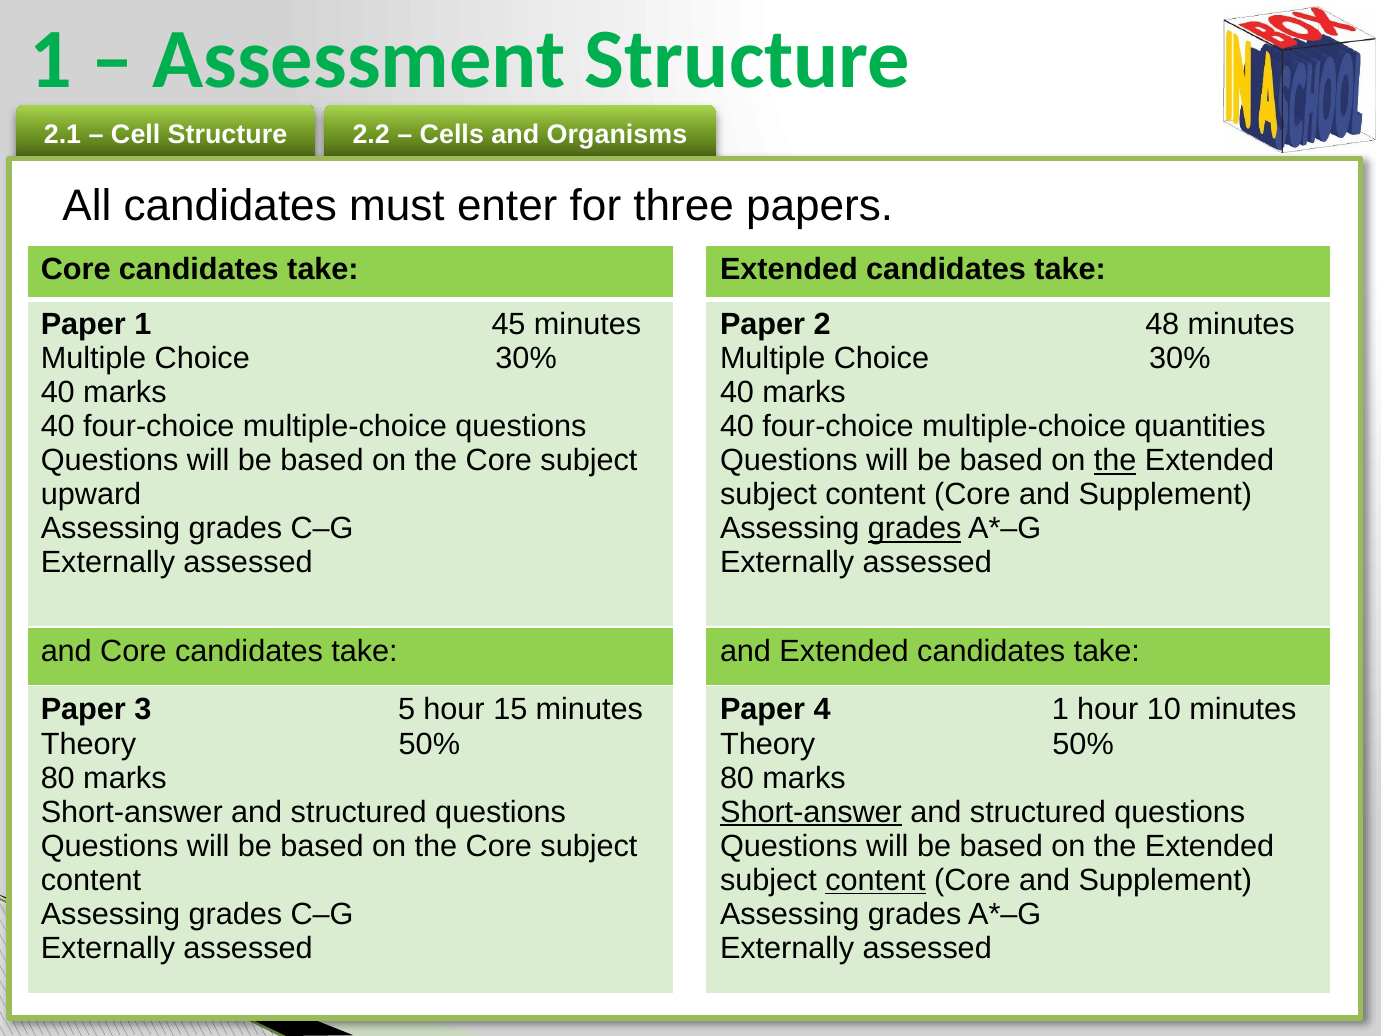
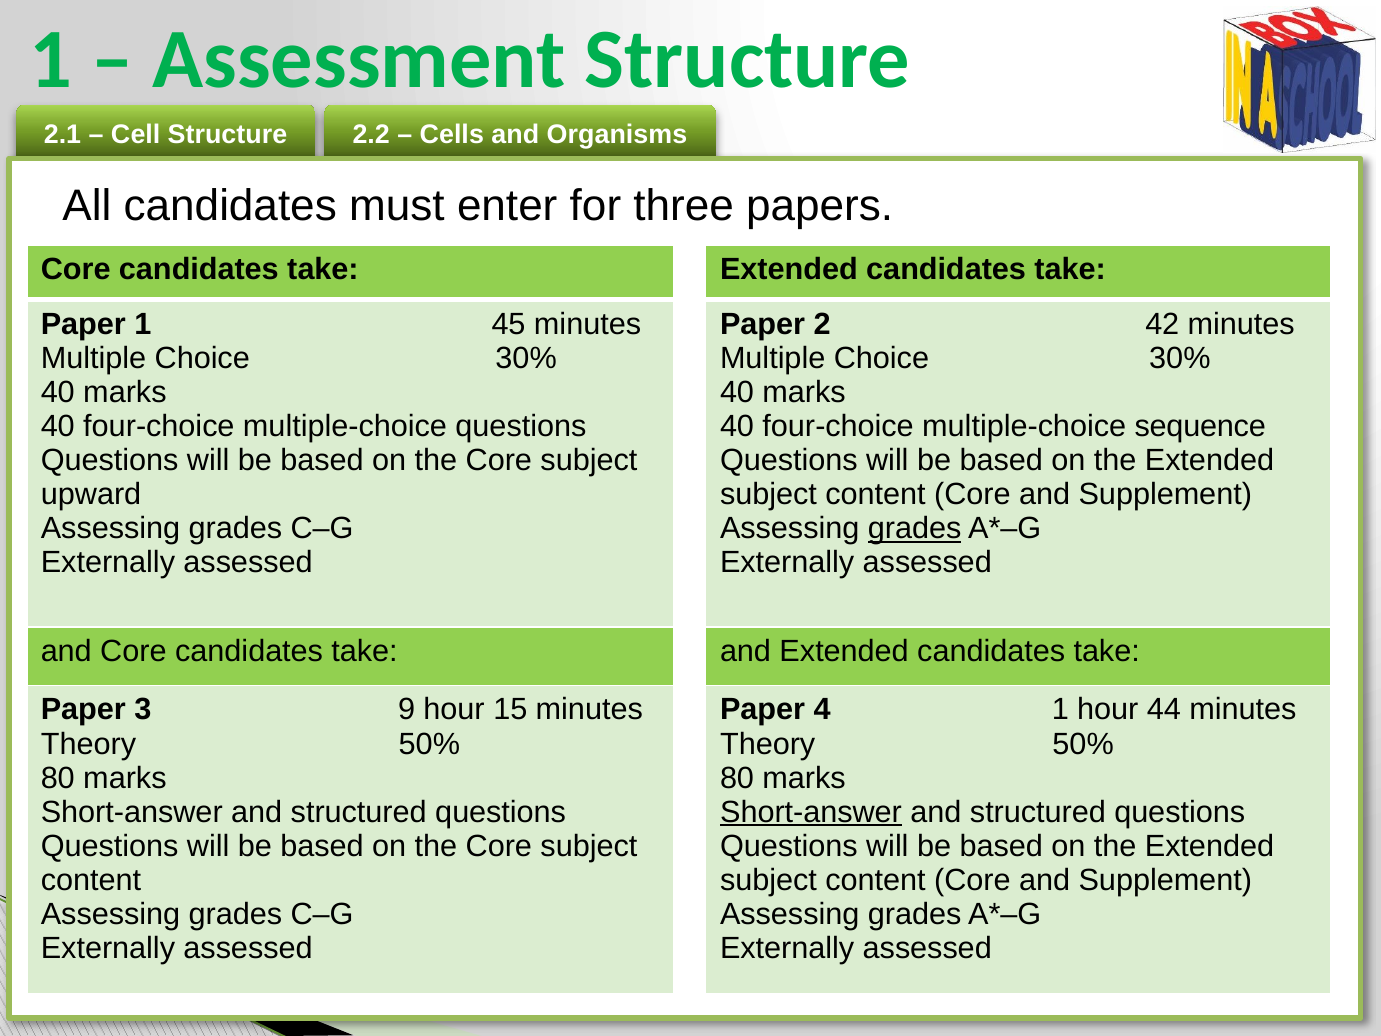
48: 48 -> 42 (1162, 324)
quantities: quantities -> sequence (1200, 426)
the underline: present -> none (1115, 460)
5: 5 -> 9 (407, 710)
10: 10 -> 44 (1164, 710)
content underline: present -> none (876, 880)
